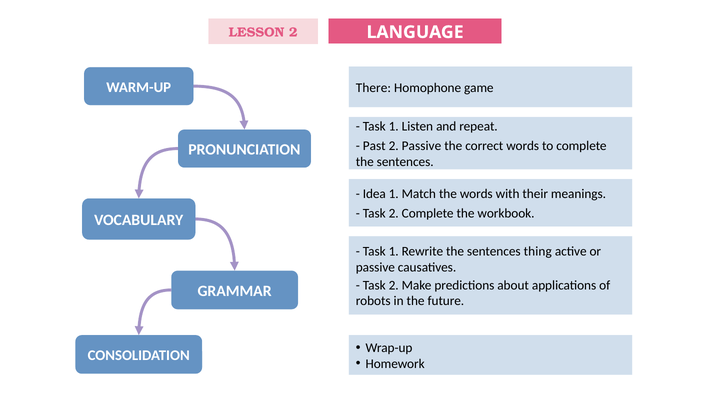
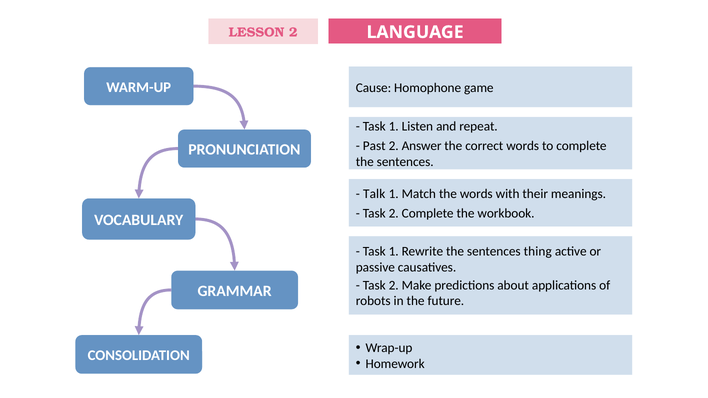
There: There -> Cause (374, 88)
2 Passive: Passive -> Answer (422, 146)
Idea: Idea -> Talk (374, 194)
